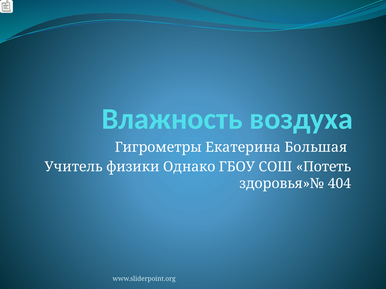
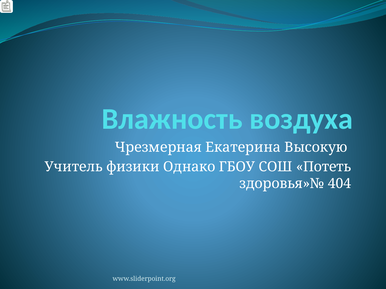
Гигрометры: Гигрометры -> Чрезмерная (158, 148)
Большая: Большая -> Высокую (316, 148)
